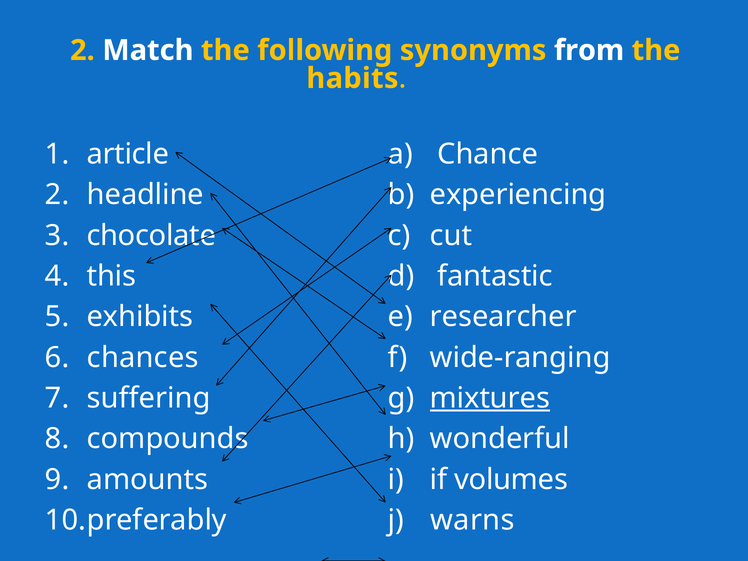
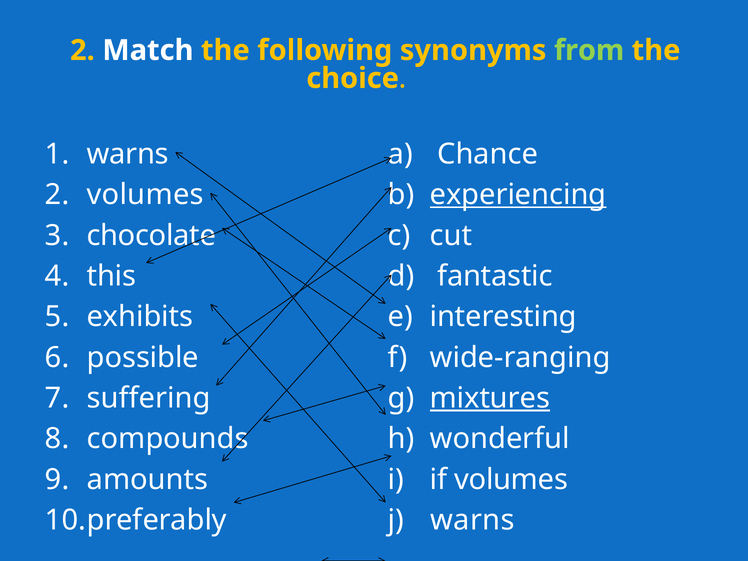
from colour: white -> light green (589, 50)
habits: habits -> choice (353, 78)
article: article -> warns (128, 154)
2 headline: headline -> volumes (145, 195)
experiencing underline: none -> present (518, 195)
researcher: researcher -> interesting (503, 317)
chances: chances -> possible (143, 357)
